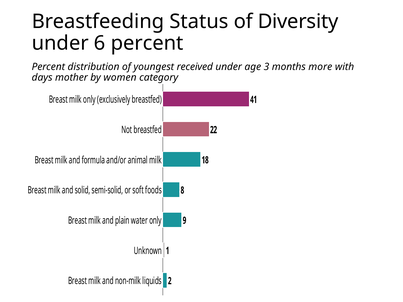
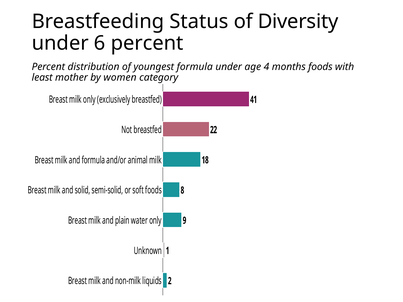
youngest received: received -> formula (195, 67)
3: 3 -> 4 (267, 67)
months more: more -> foods (320, 67)
days: days -> least (42, 78)
